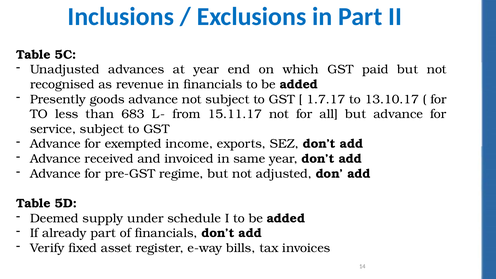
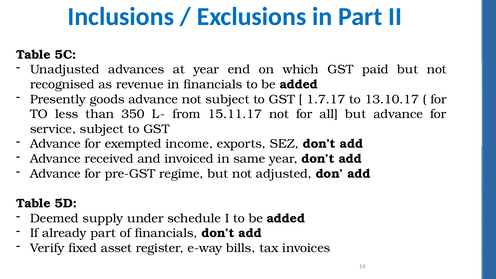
683: 683 -> 350 (133, 114)
